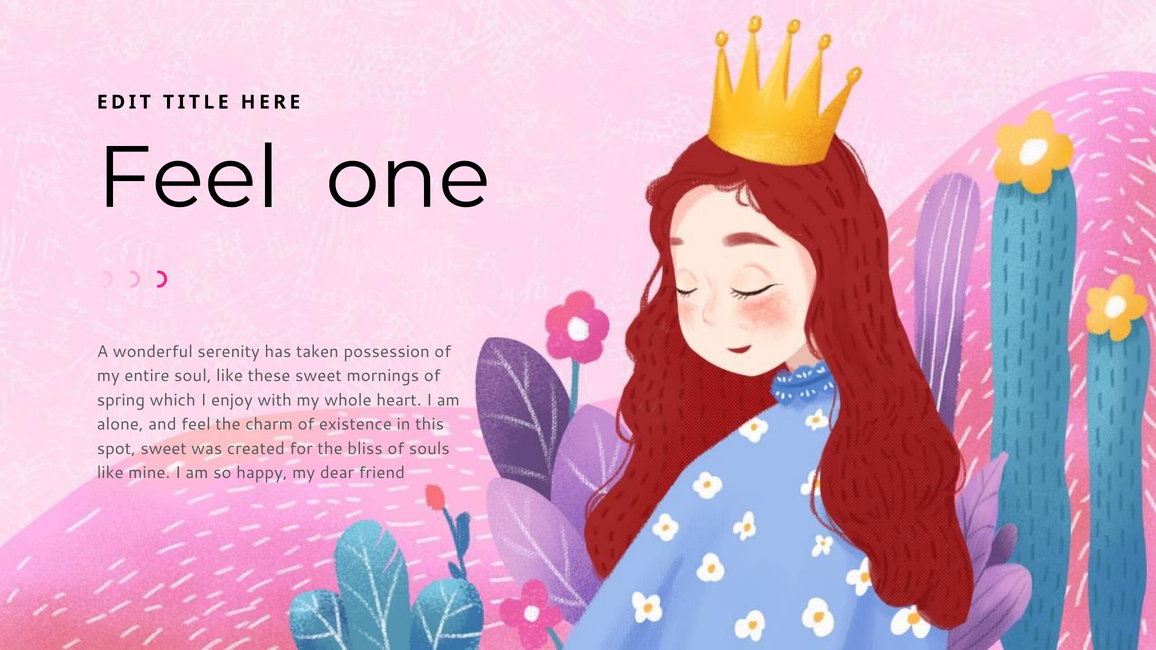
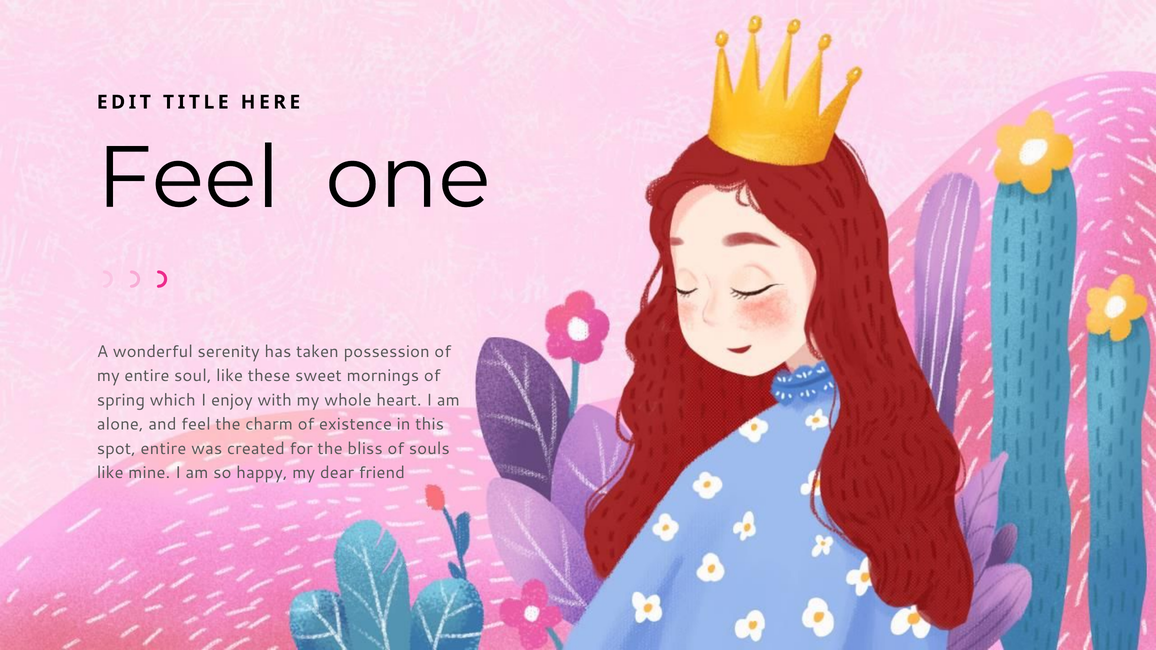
spot sweet: sweet -> entire (163, 449)
